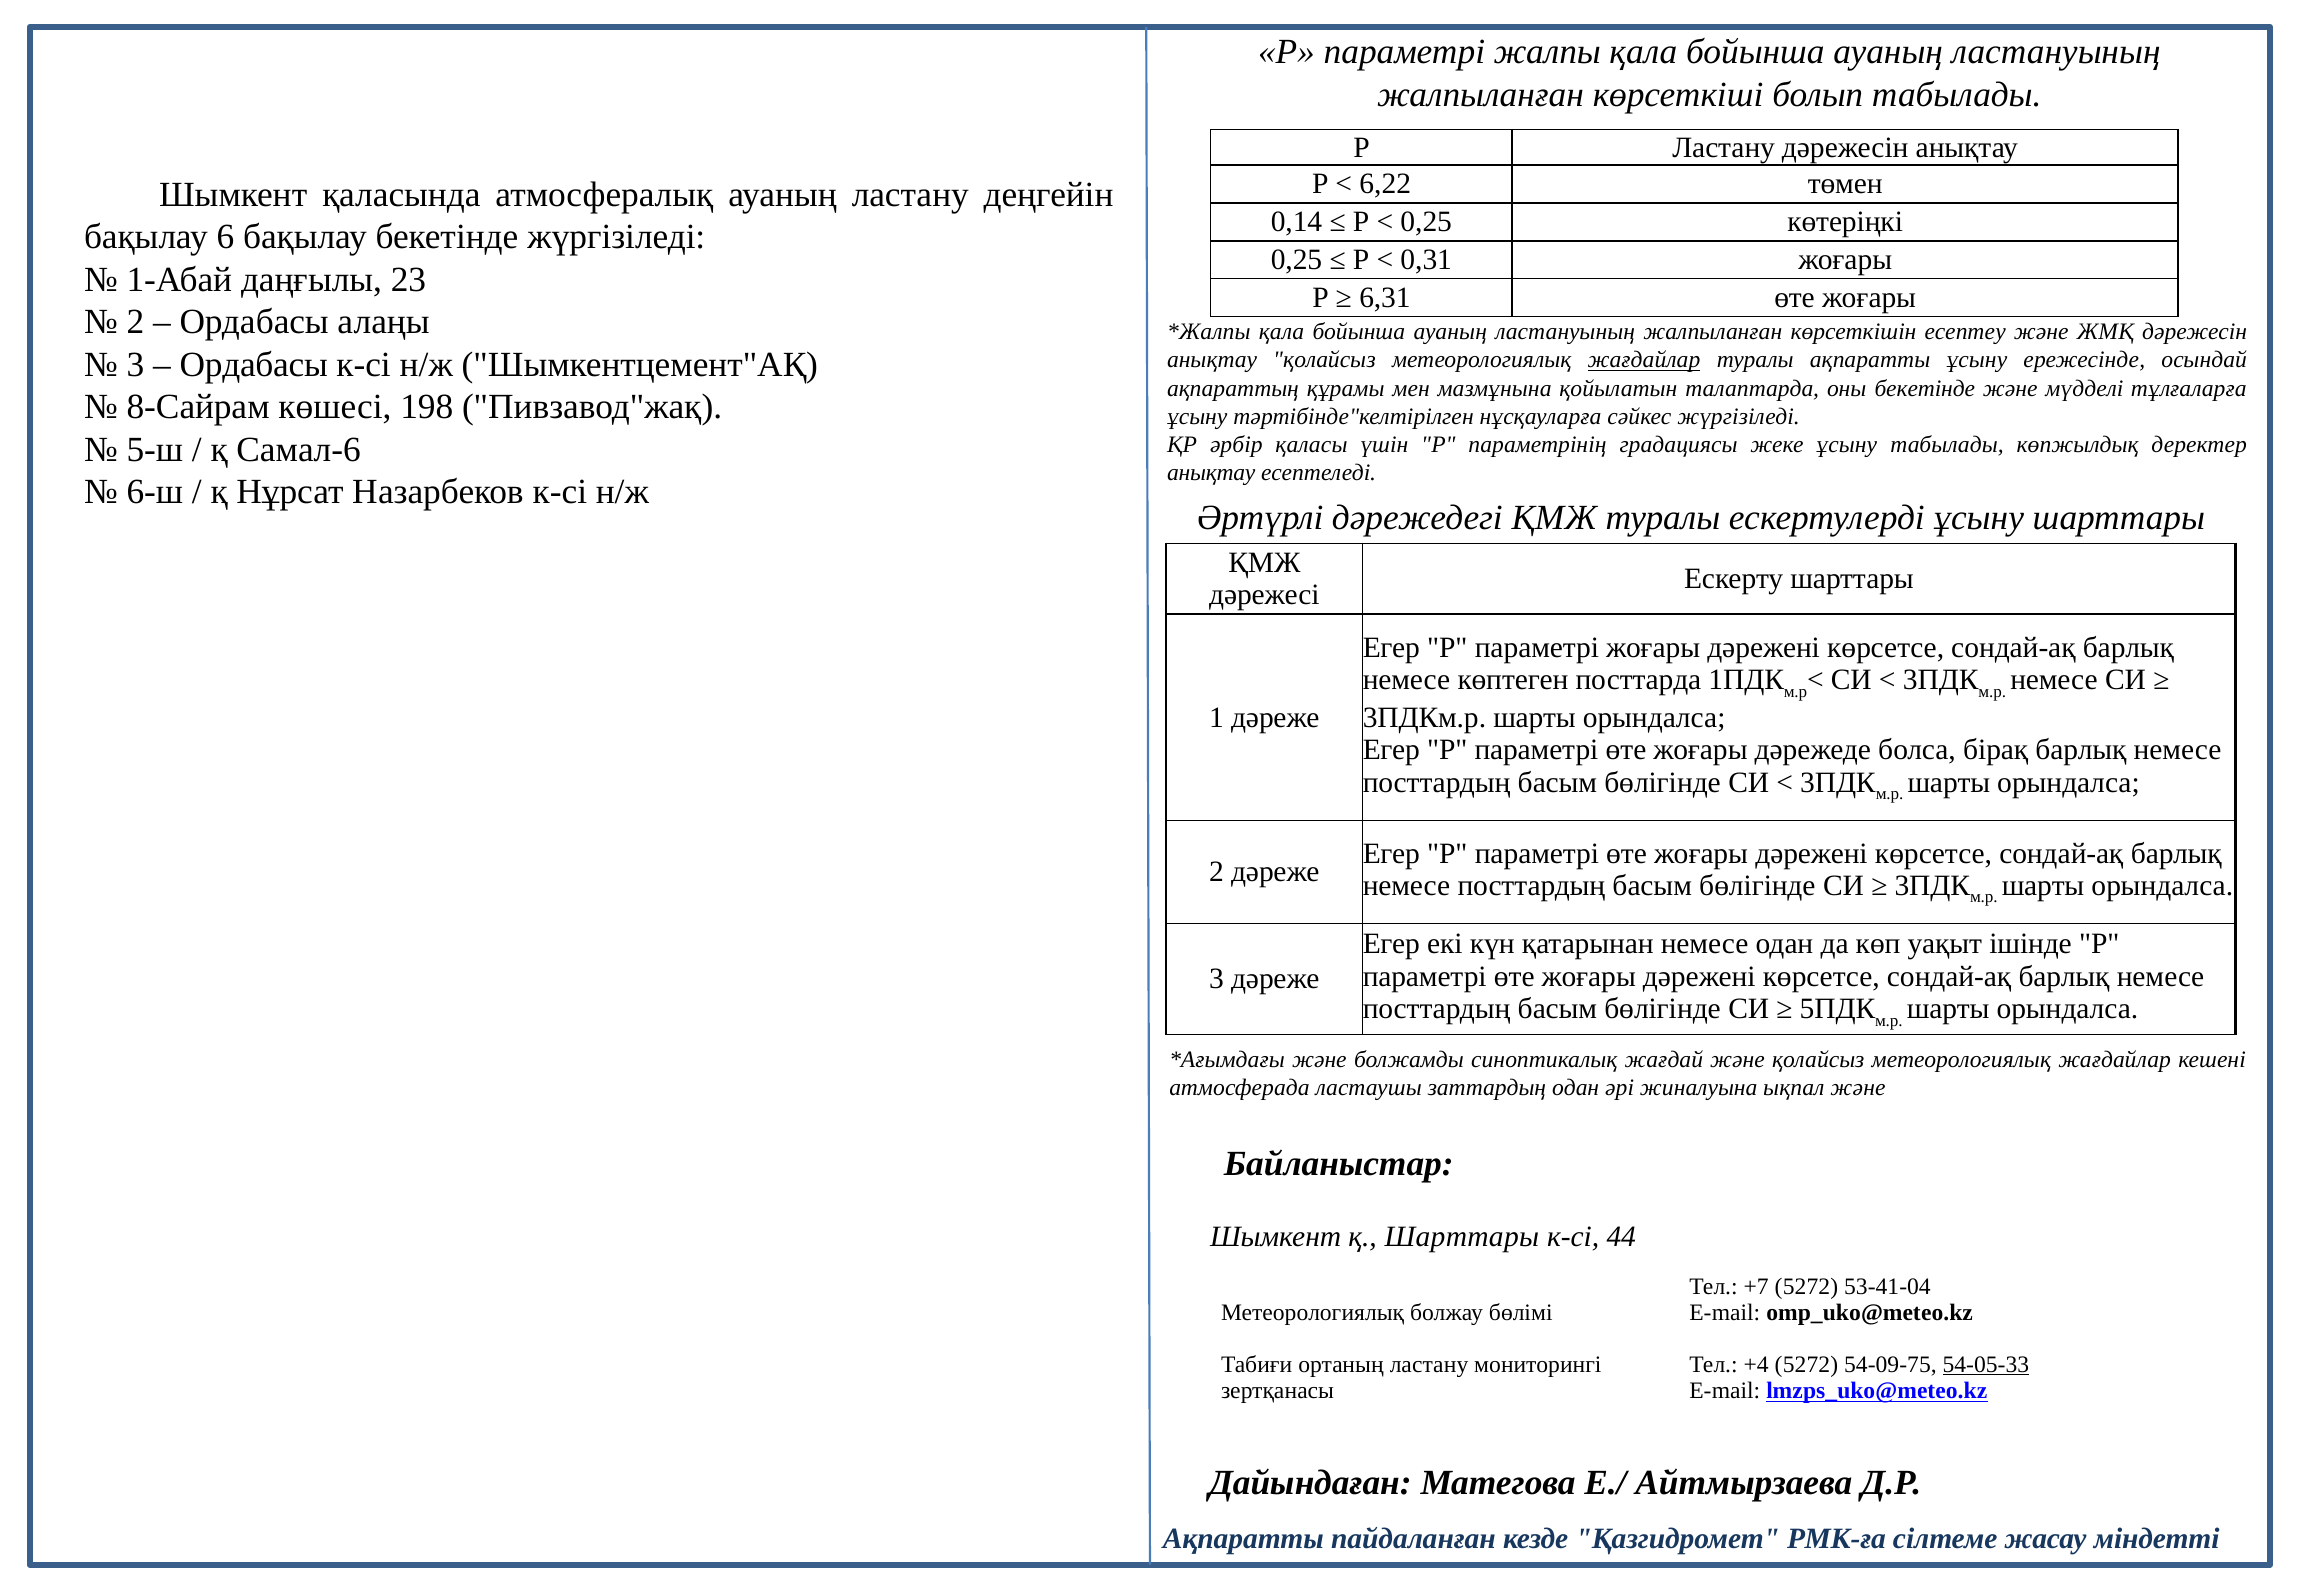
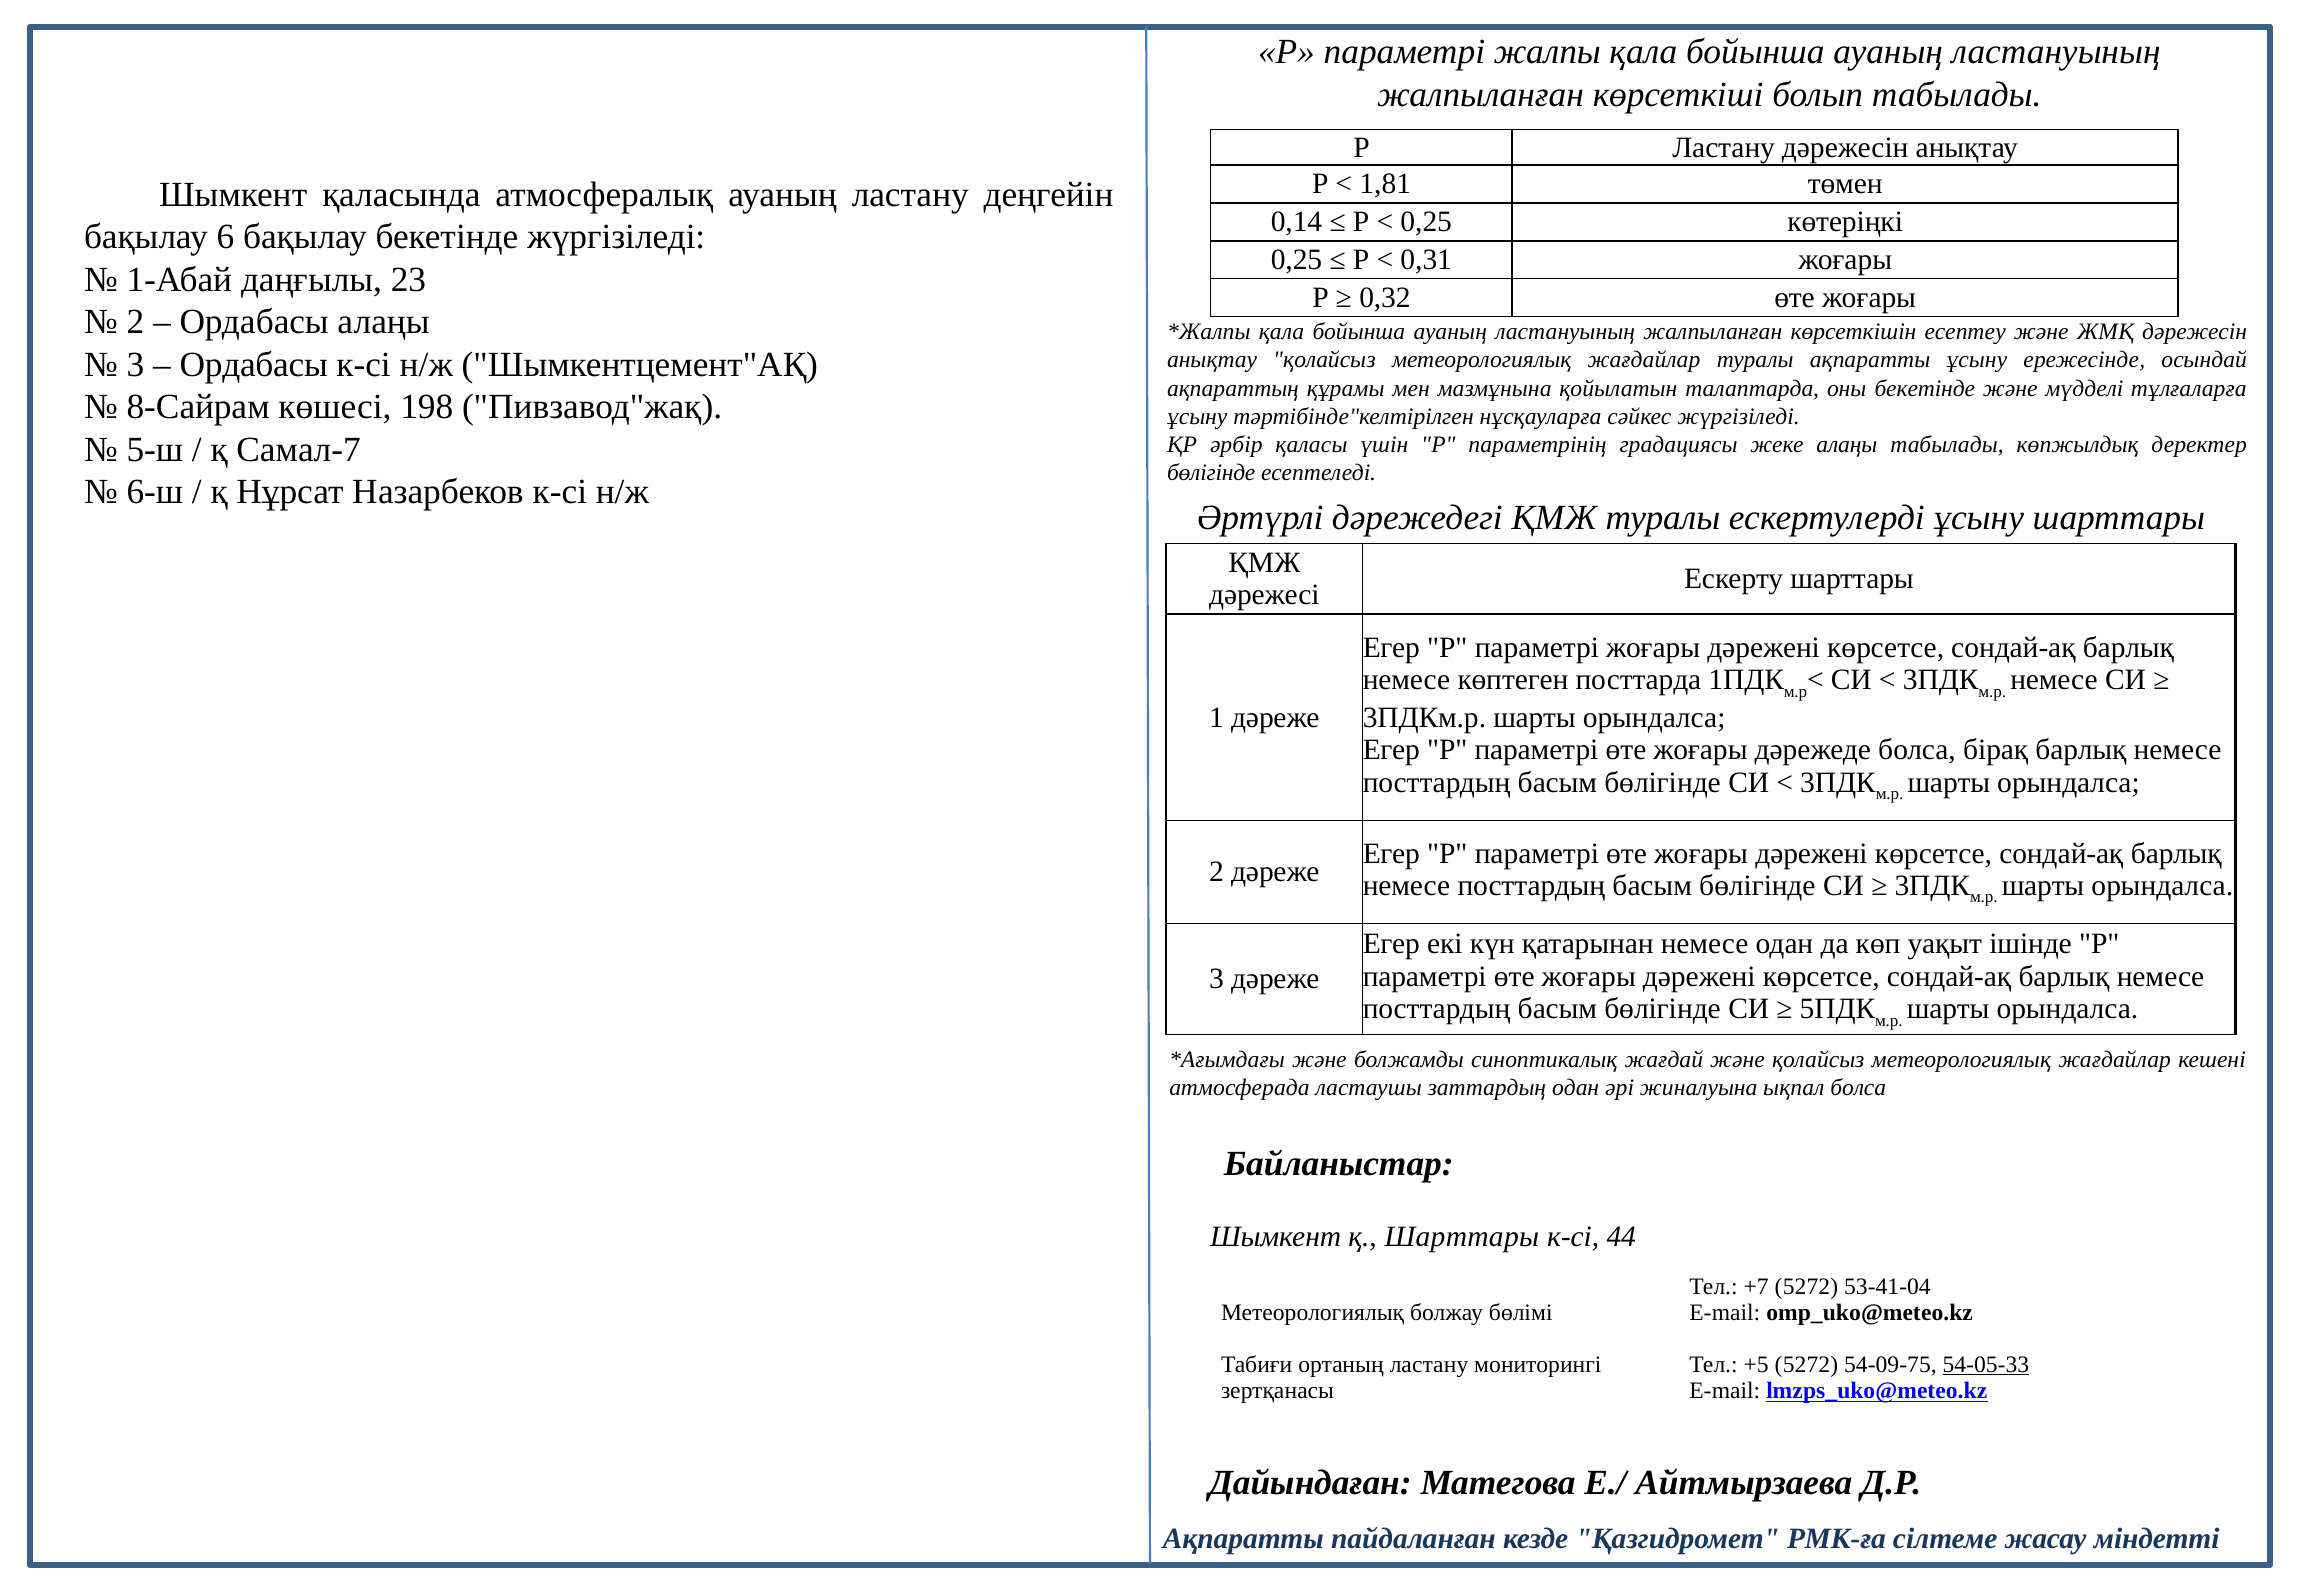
6,22: 6,22 -> 1,81 (1385, 184)
6,31: 6,31 -> 0,32 (1385, 298)
жағдайлар underline: present -> none (1644, 360)
Самал-6: Самал-6 -> Самал-7 (299, 450)
жеке ұсыну: ұсыну -> алаңы (1847, 445)
анықтау: анықтау -> бөлігінде (1211, 473)
ықпал және: және -> болса (1858, 1088)
+4: +4 -> +5 (1756, 1365)
